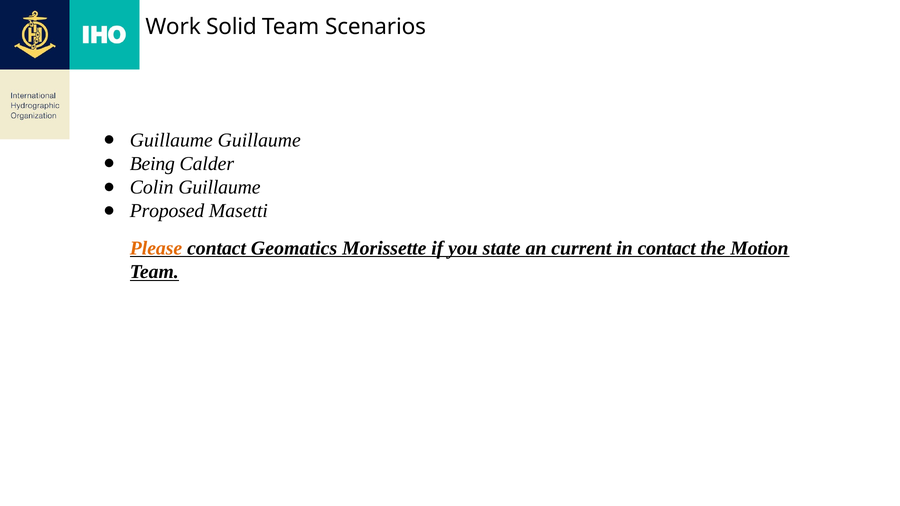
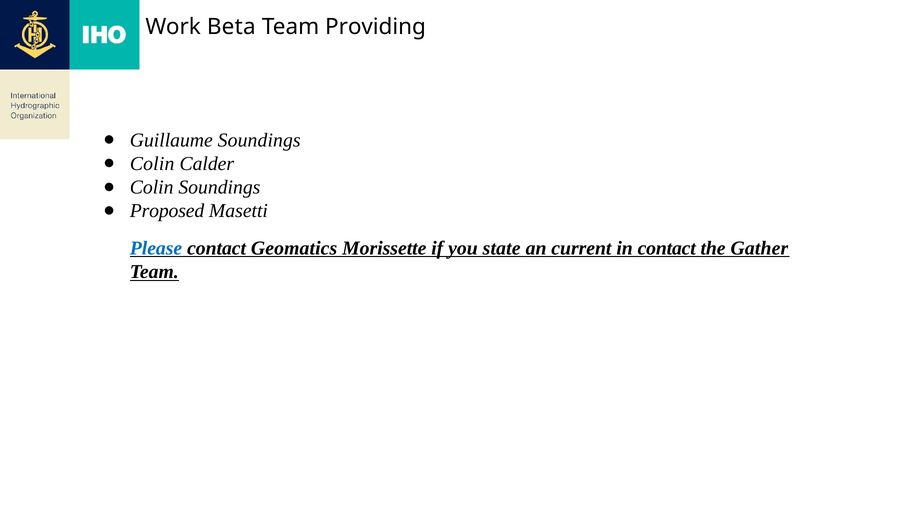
Solid: Solid -> Beta (231, 27)
Scenarios: Scenarios -> Providing (375, 27)
Guillaume Guillaume: Guillaume -> Soundings (259, 140)
Being: Being -> Colin (152, 164)
Colin Guillaume: Guillaume -> Soundings (219, 187)
Please colour: orange -> blue (156, 248)
Motion: Motion -> Gather (759, 248)
